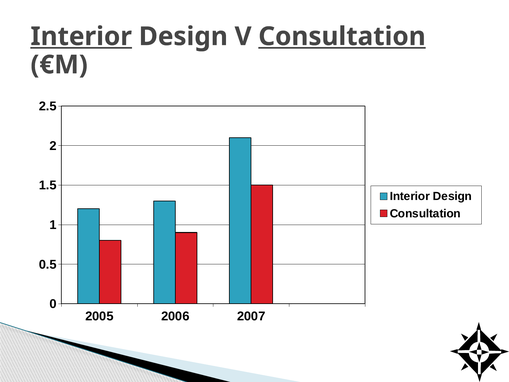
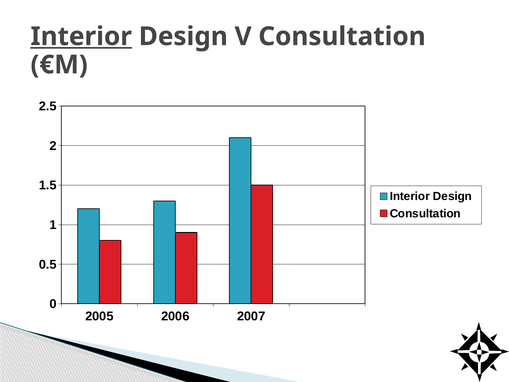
Consultation underline: present -> none (342, 36)
